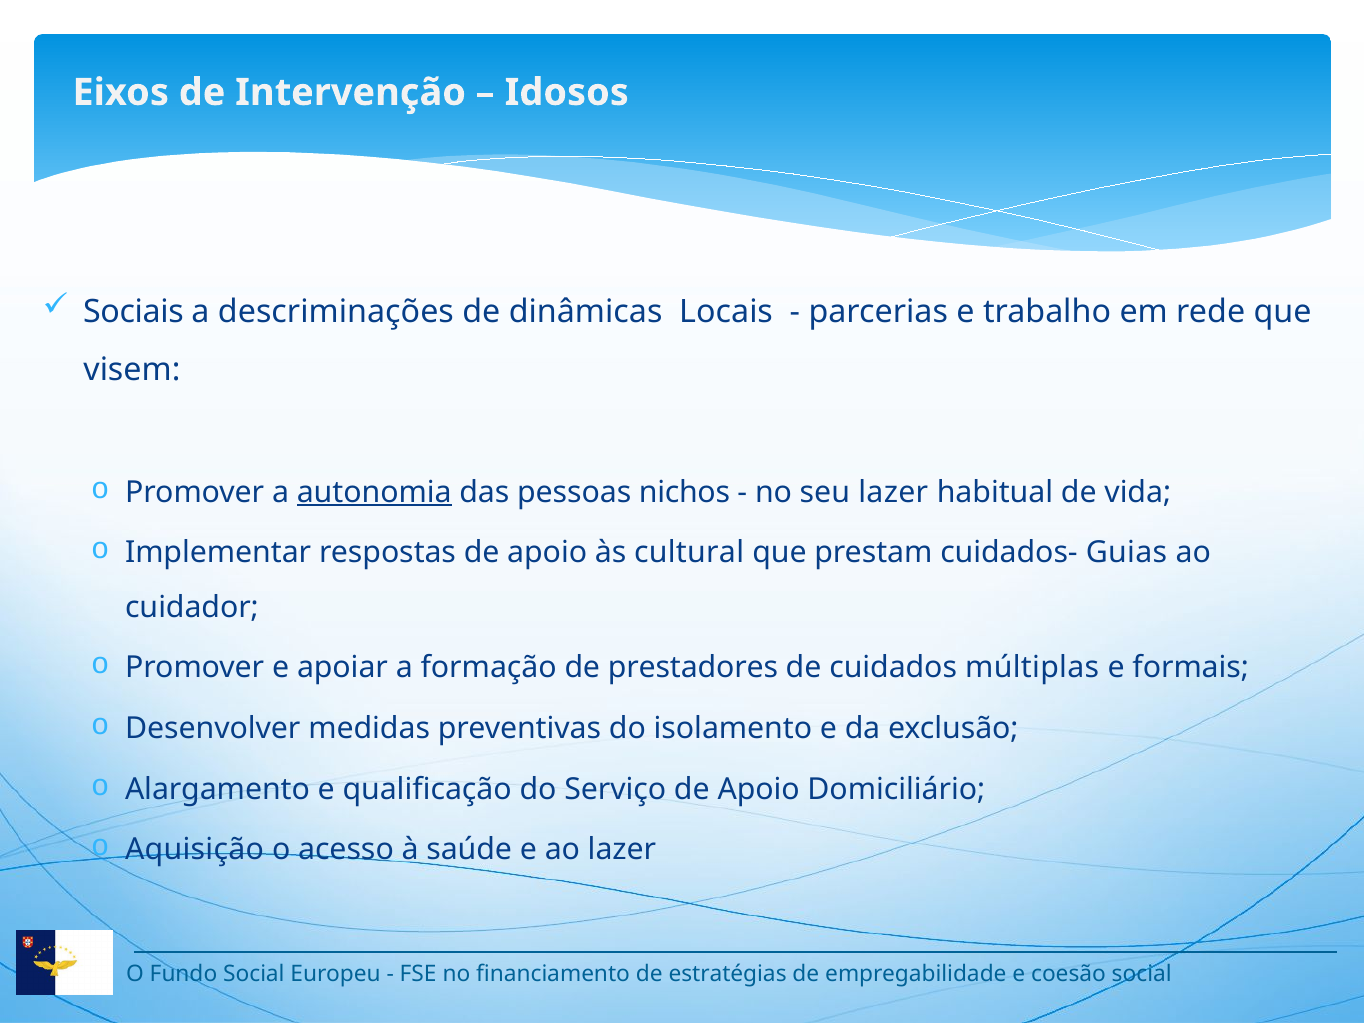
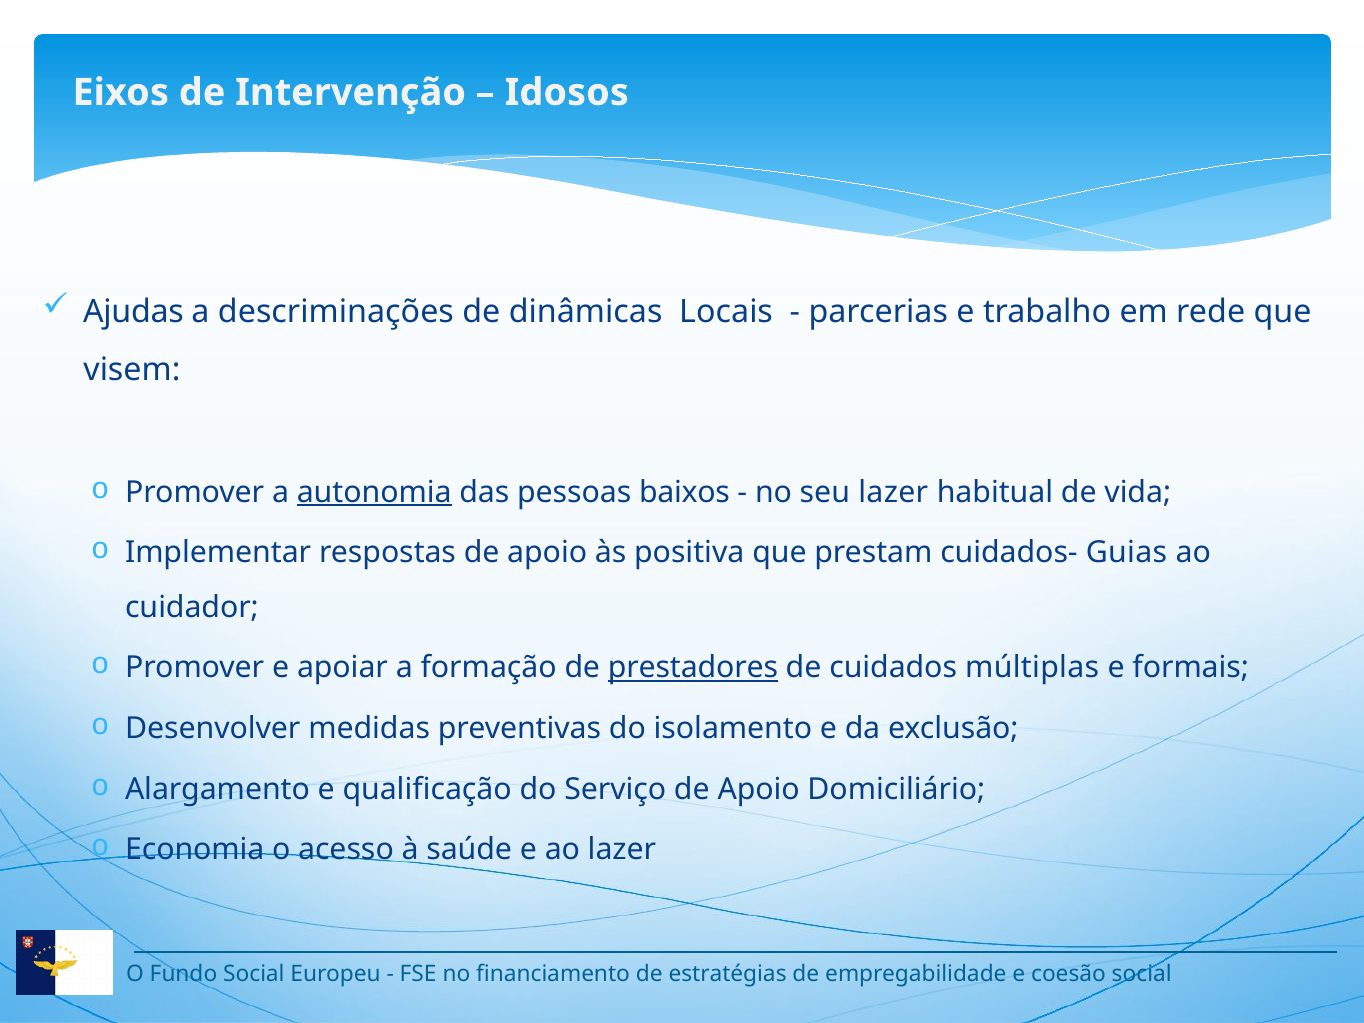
Sociais: Sociais -> Ajudas (133, 312)
nichos: nichos -> baixos (684, 492)
cultural: cultural -> positiva (689, 553)
prestadores underline: none -> present (693, 668)
Aquisição: Aquisição -> Economia (195, 850)
